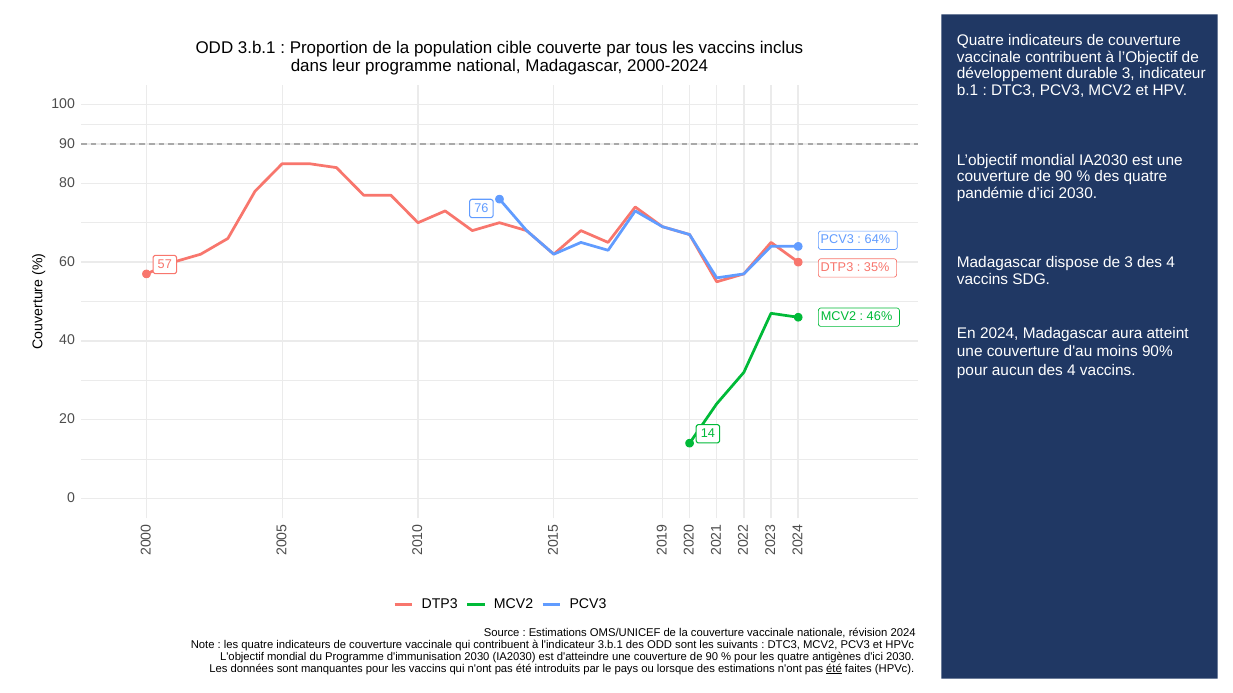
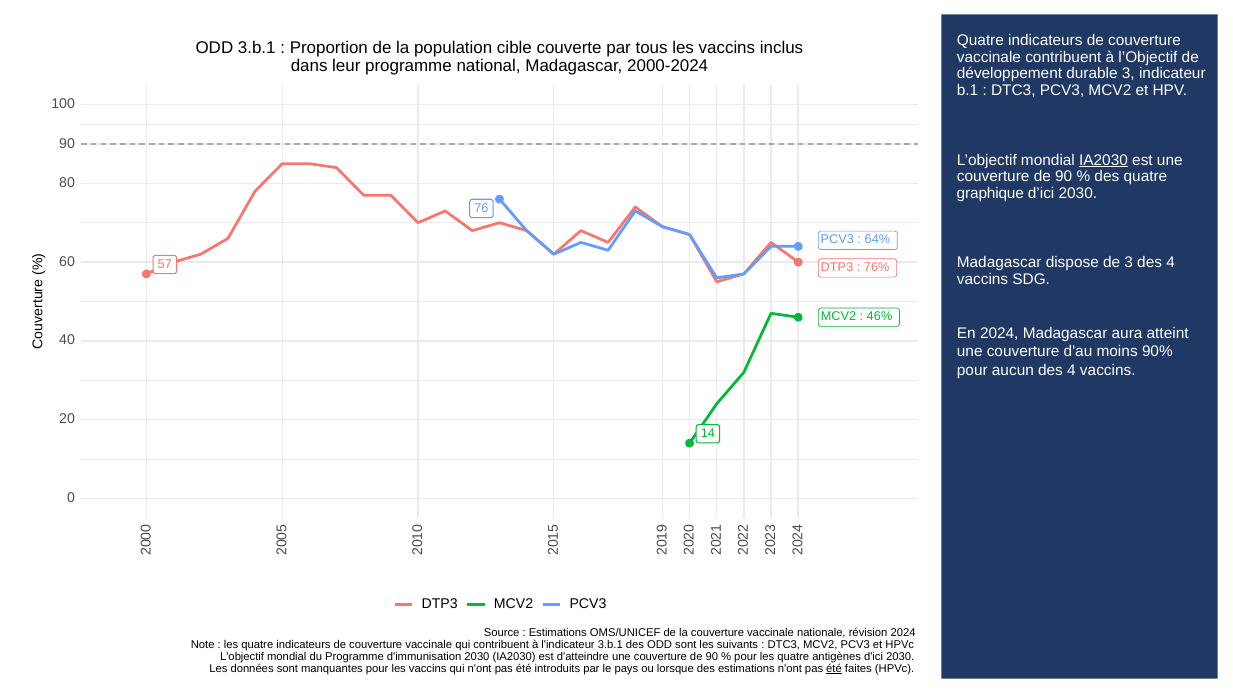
IA2030 underline: none -> present (1104, 160)
pandémie: pandémie -> graphique (990, 193)
35%: 35% -> 76% (877, 268)
